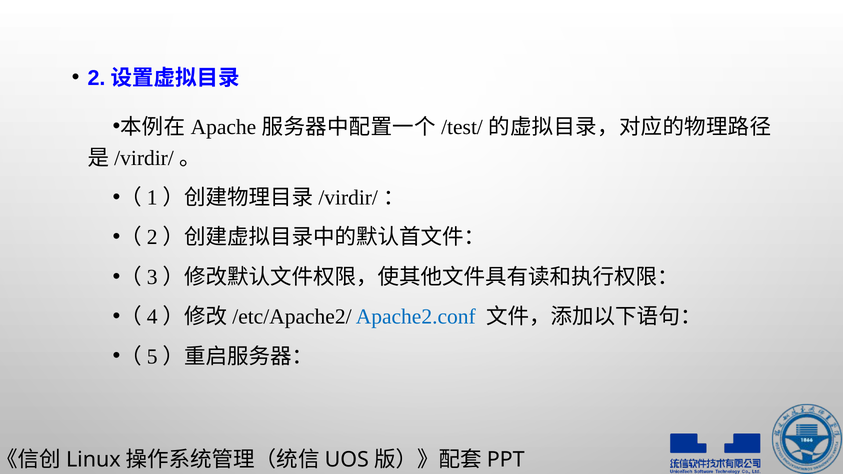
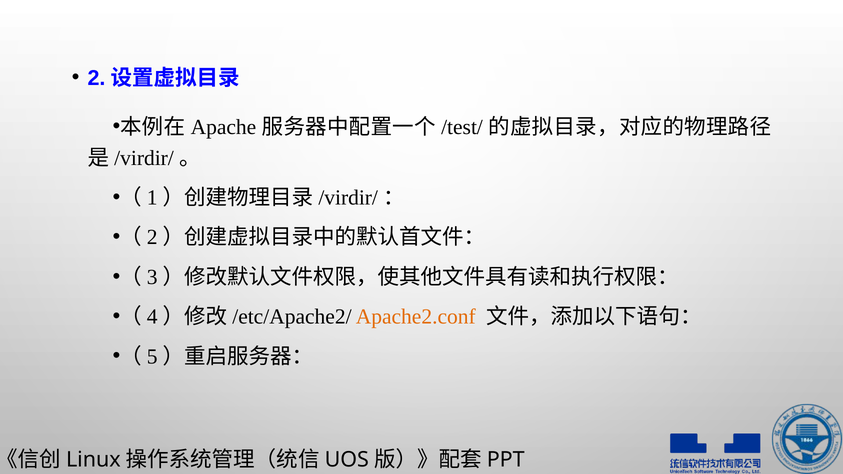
Apache2.conf colour: blue -> orange (416, 317)
